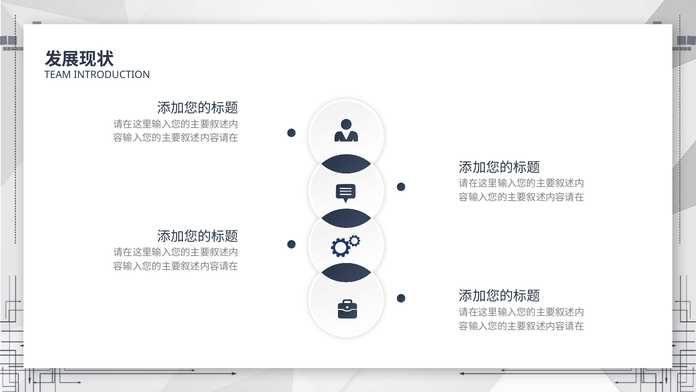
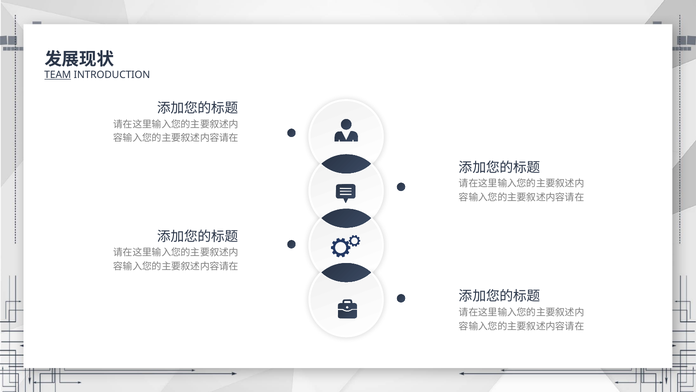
TEAM underline: none -> present (58, 75)
